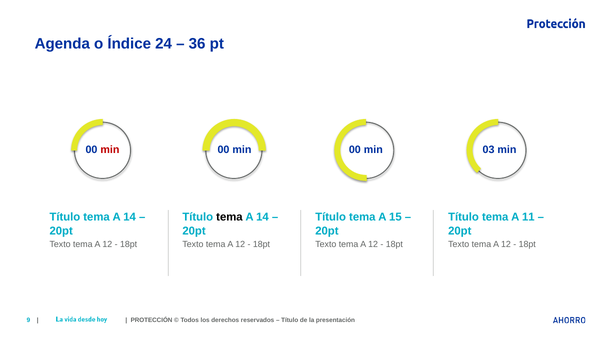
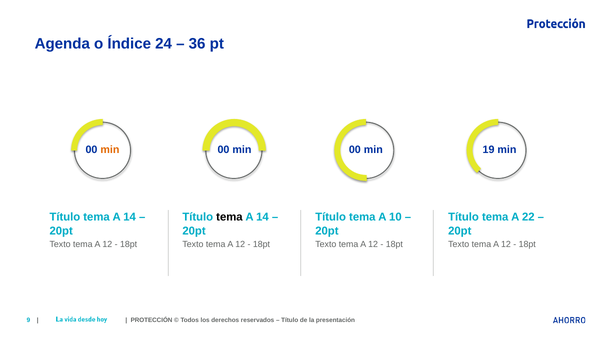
min colour: red -> orange (110, 150)
03: 03 -> 19 (489, 150)
15: 15 -> 10 (395, 217)
11: 11 -> 22 (528, 217)
